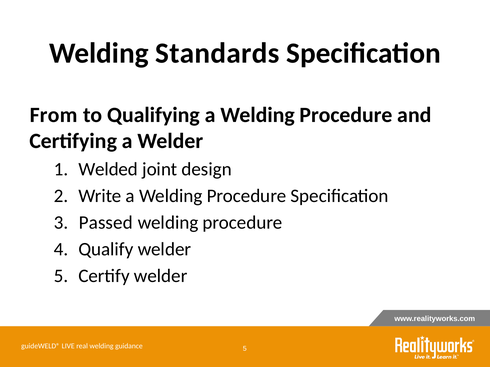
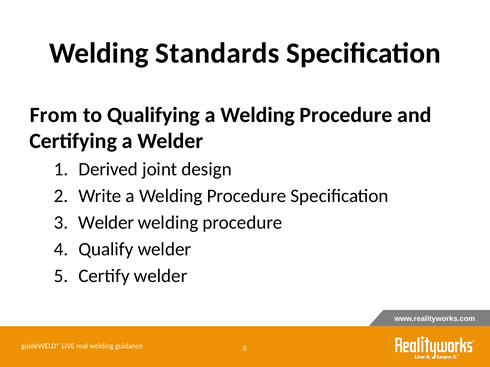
Welded: Welded -> Derived (108, 169)
Passed: Passed -> Welder (106, 223)
